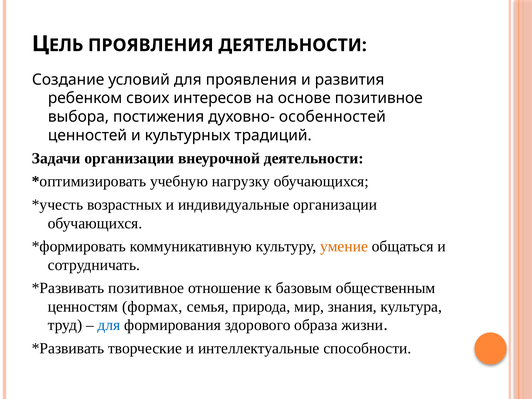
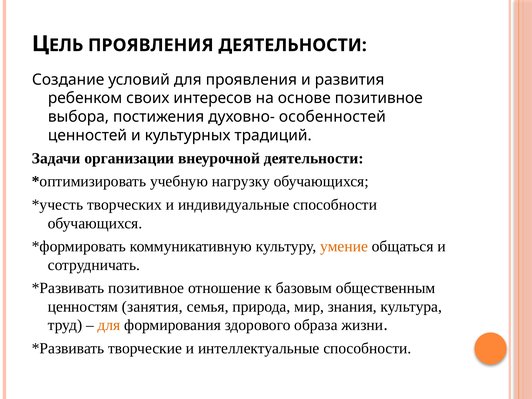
возрастных: возрастных -> творческих (125, 205)
индивидуальные организации: организации -> способности (335, 205)
формах: формах -> занятия (152, 307)
для colour: blue -> orange (109, 325)
